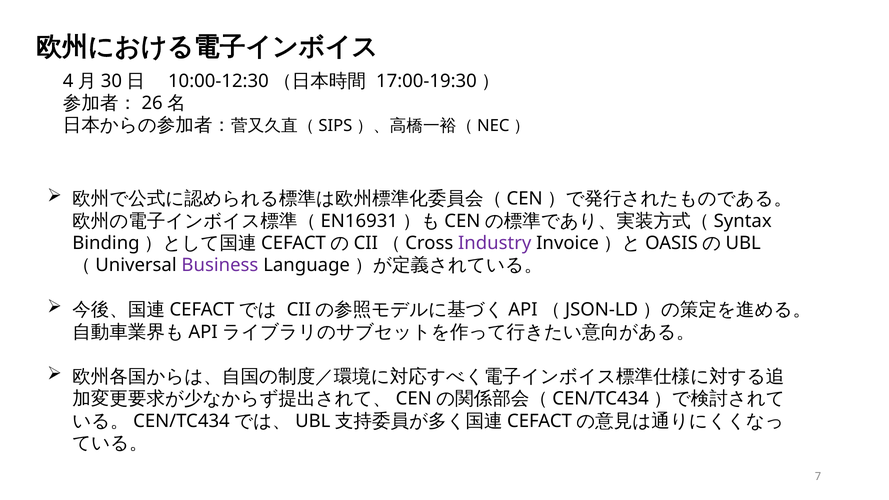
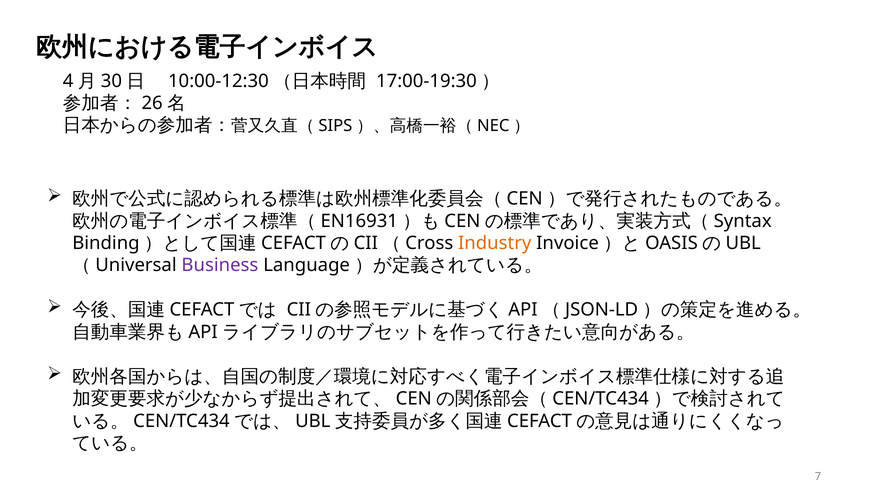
Industry colour: purple -> orange (495, 243)
